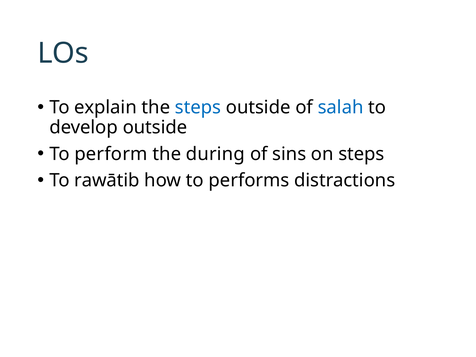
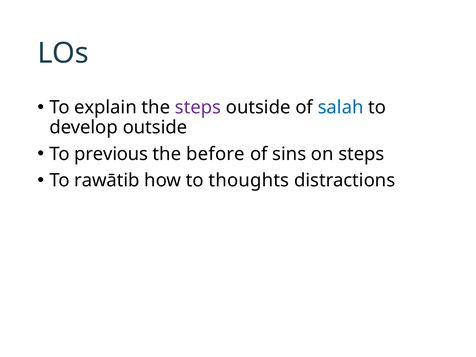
steps colour: blue -> purple (198, 107)
perform: perform -> previous (111, 154)
during: during -> before (215, 154)
performs: performs -> thoughts (249, 181)
